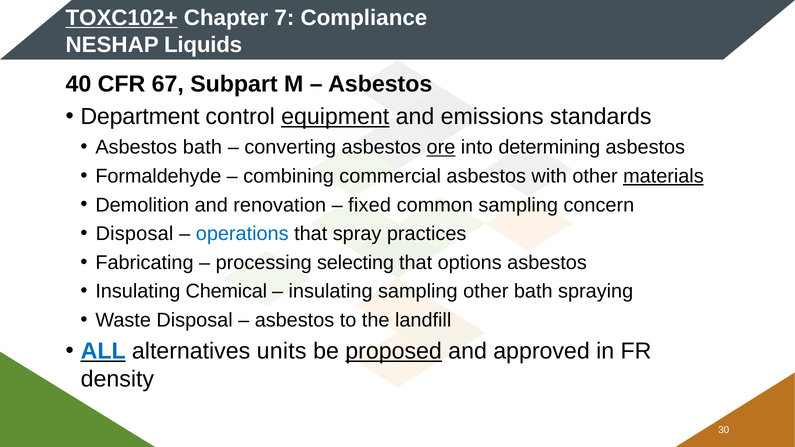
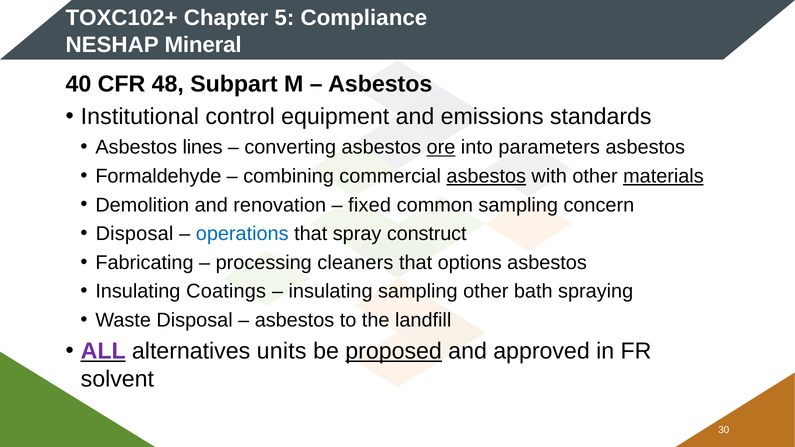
TOXC102+ underline: present -> none (122, 18)
7: 7 -> 5 (284, 18)
Liquids: Liquids -> Mineral (203, 45)
67: 67 -> 48 (168, 84)
Department: Department -> Institutional (140, 117)
equipment underline: present -> none (335, 117)
Asbestos bath: bath -> lines (203, 147)
determining: determining -> parameters (549, 147)
asbestos underline: none -> present (486, 176)
practices: practices -> construct (427, 234)
selecting: selecting -> cleaners (355, 263)
Chemical: Chemical -> Coatings (226, 292)
ALL colour: blue -> purple (103, 351)
density: density -> solvent (117, 379)
